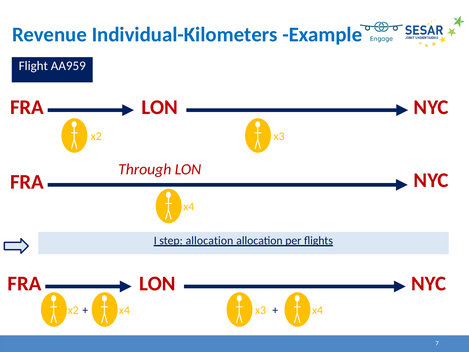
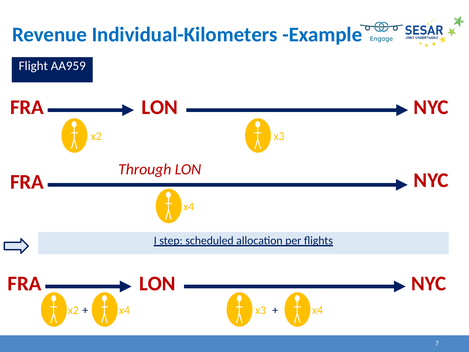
step allocation: allocation -> scheduled (210, 240)
